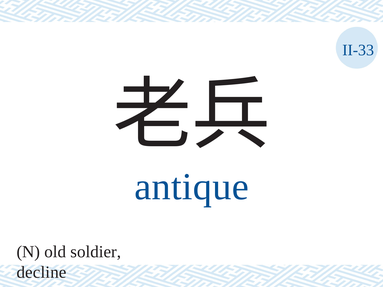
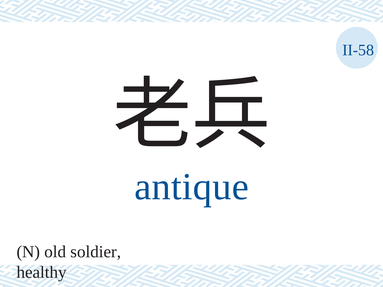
II-33: II-33 -> II-58 (358, 50)
decline: decline -> healthy (42, 272)
